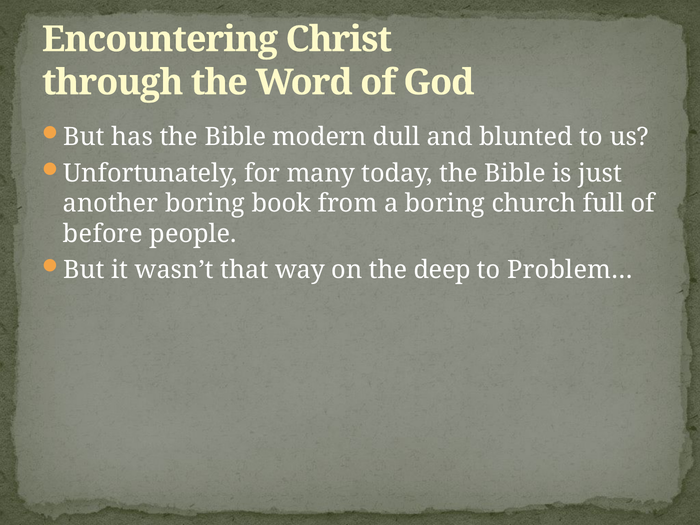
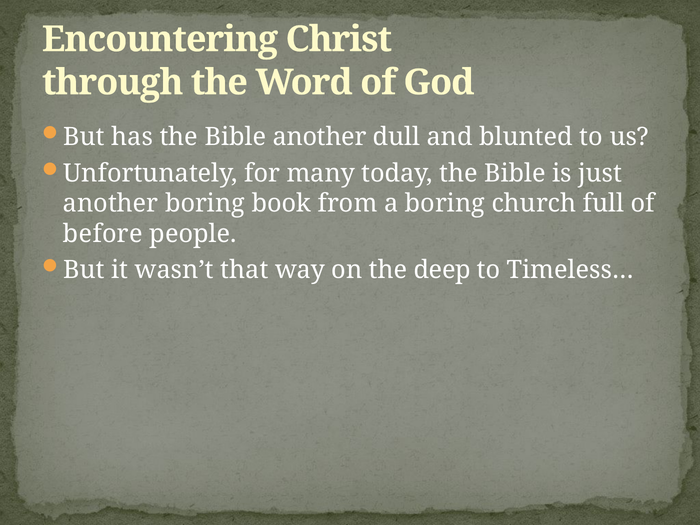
Bible modern: modern -> another (320, 137)
Problem…: Problem… -> Timeless… (570, 270)
